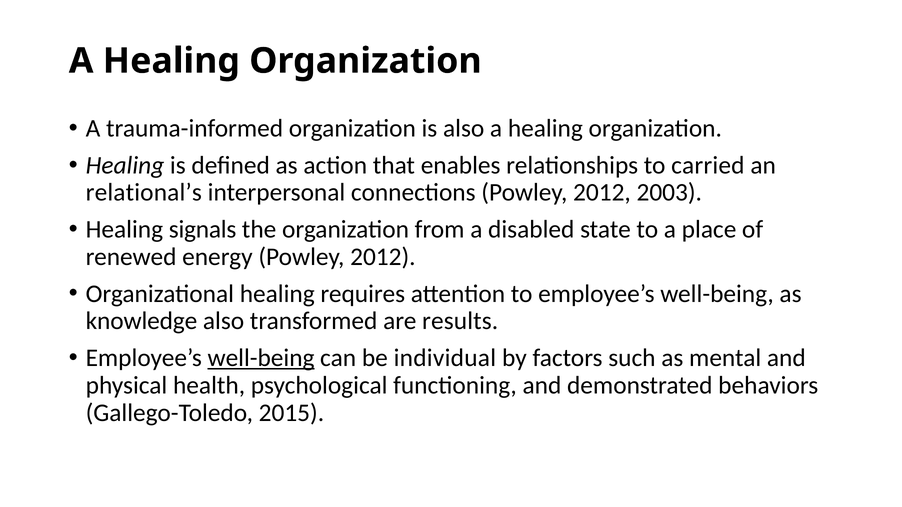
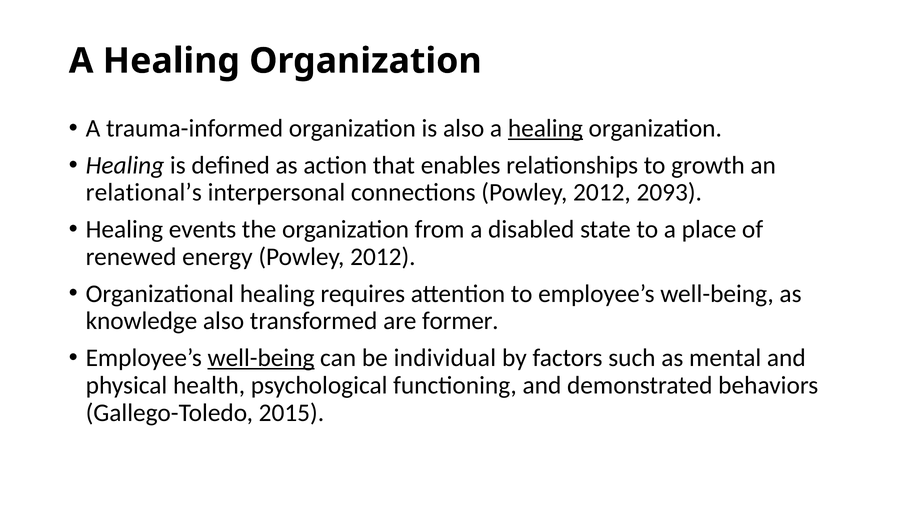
healing underline: none -> present (545, 128)
carried: carried -> growth (708, 165)
2003: 2003 -> 2093 (669, 193)
signals: signals -> events (203, 230)
results: results -> former (460, 321)
